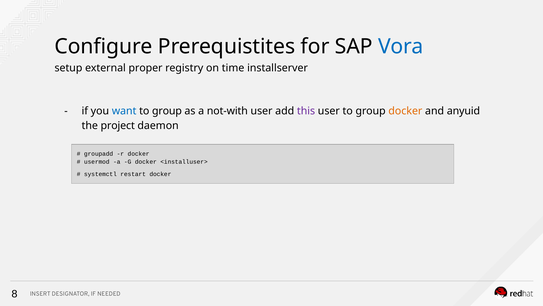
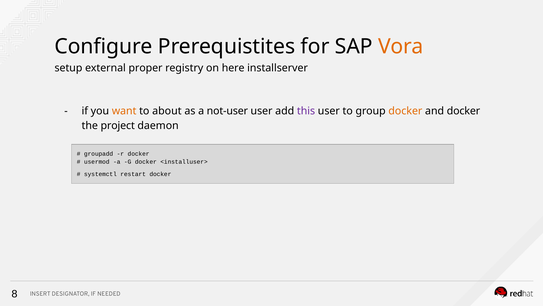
Vora colour: blue -> orange (401, 46)
time: time -> here (233, 68)
want colour: blue -> orange (124, 111)
group: group -> about (167, 111)
not-with: not-with -> not-user (227, 111)
and anyuid: anyuid -> docker (463, 111)
